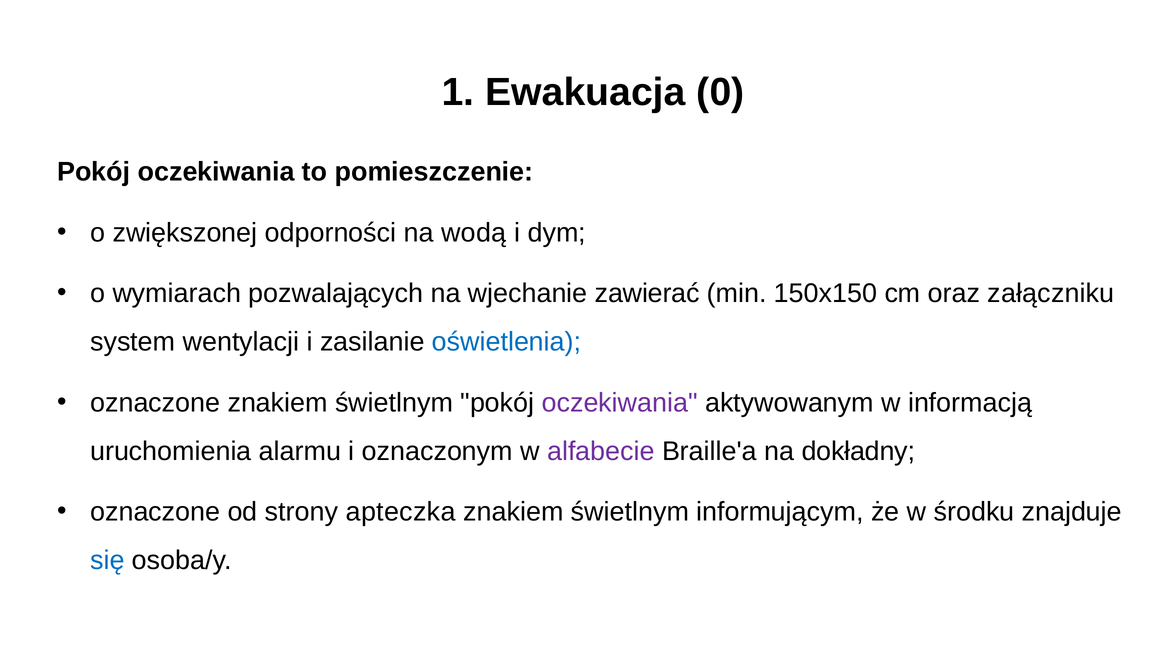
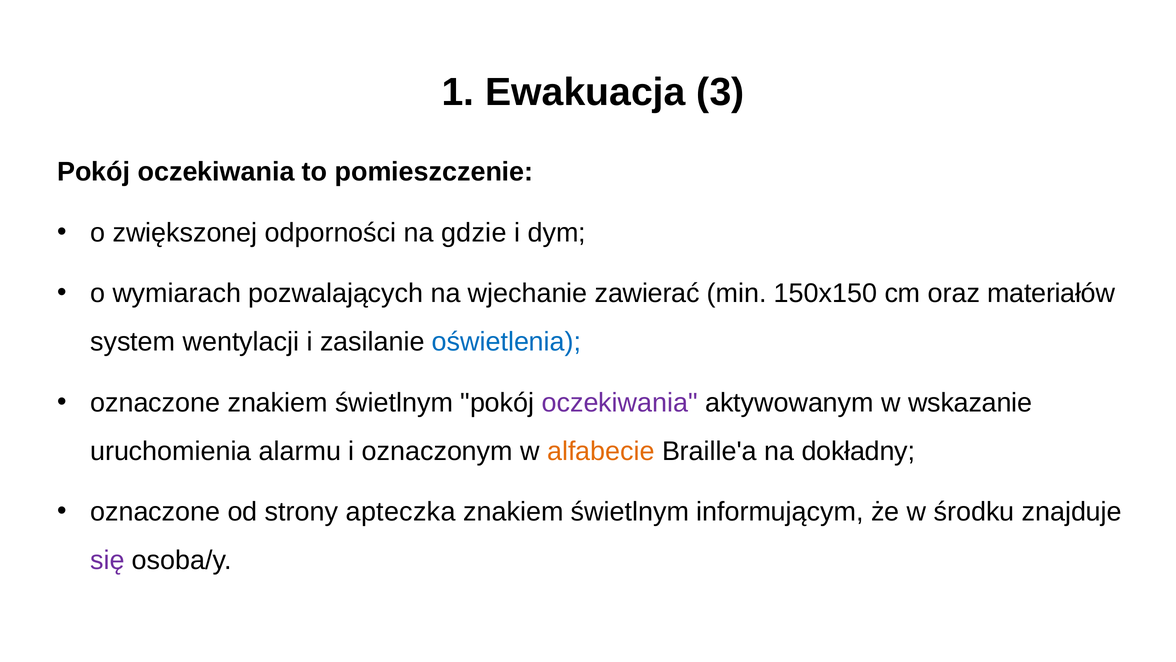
0: 0 -> 3 (720, 92)
wodą: wodą -> gdzie (474, 232)
załączniku: załączniku -> materiałów (1051, 293)
informacją: informacją -> wskazanie (970, 402)
alfabecie colour: purple -> orange (601, 451)
się colour: blue -> purple (107, 560)
